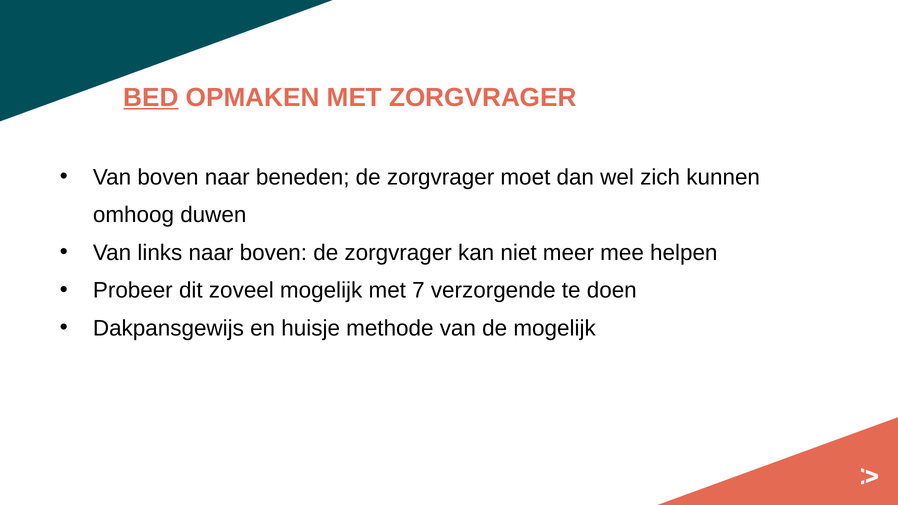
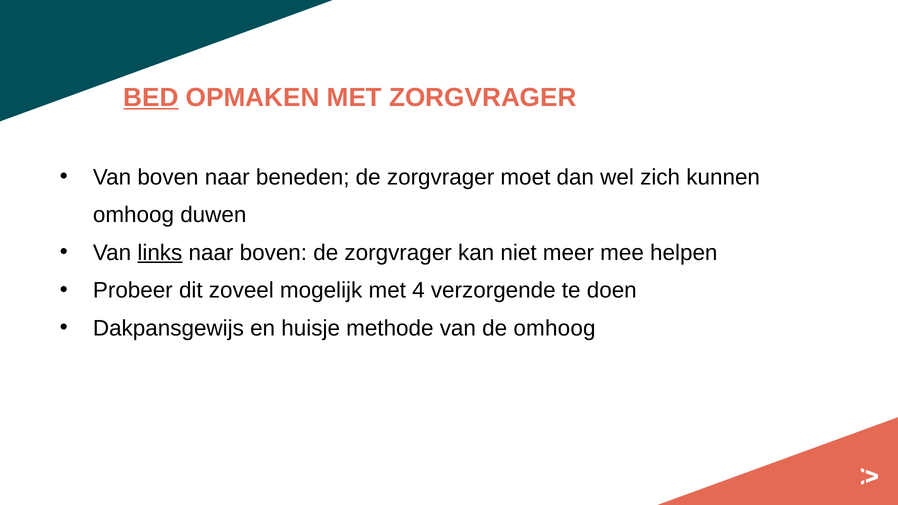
links underline: none -> present (160, 253)
7: 7 -> 4 (418, 290)
de mogelijk: mogelijk -> omhoog (554, 328)
